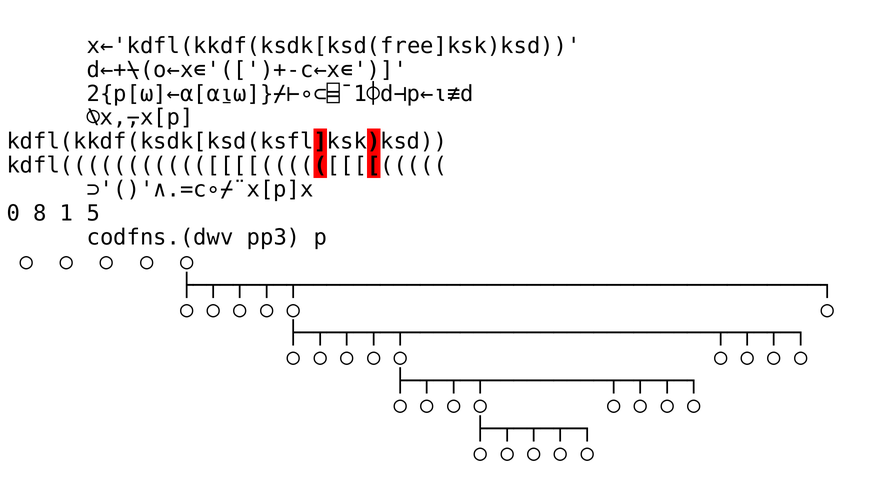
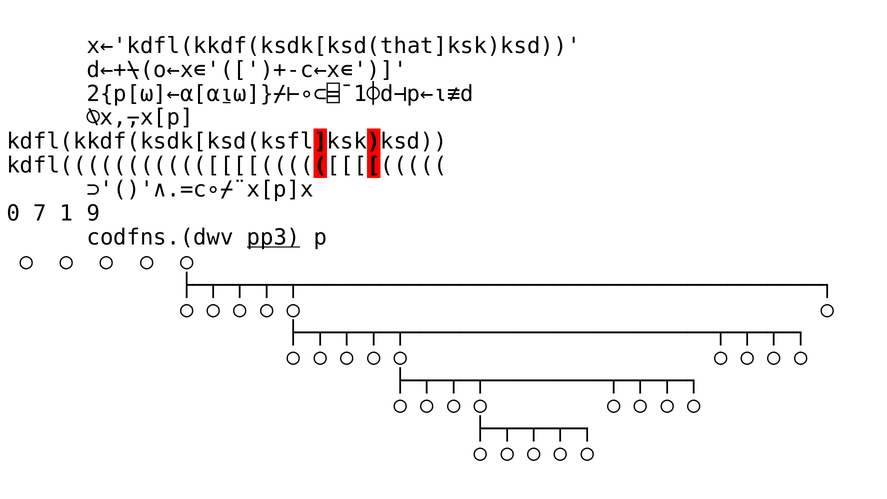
x←'kdfl(kkdf(ksdk[ksd(free]ksk)ksd: x←'kdfl(kkdf(ksdk[ksd(free]ksk)ksd -> x←'kdfl(kkdf(ksdk[ksd(that]ksk)ksd (334, 46)
8: 8 -> 7 (40, 213)
5: 5 -> 9 (93, 213)
pp3 underline: none -> present (274, 237)
